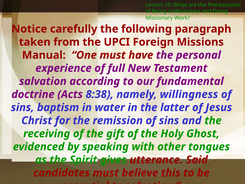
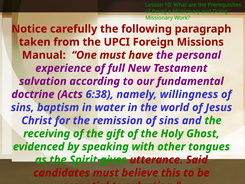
8:38: 8:38 -> 6:38 (100, 94)
latter: latter -> world (175, 107)
